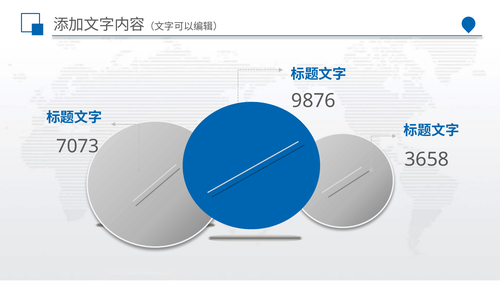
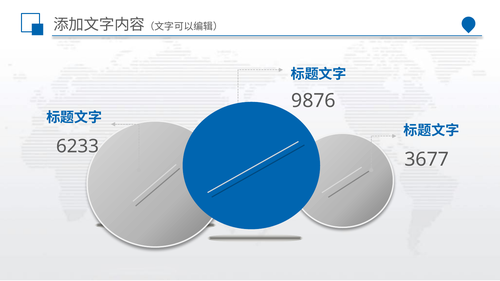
7073: 7073 -> 6233 (77, 147)
3658: 3658 -> 3677 (427, 160)
